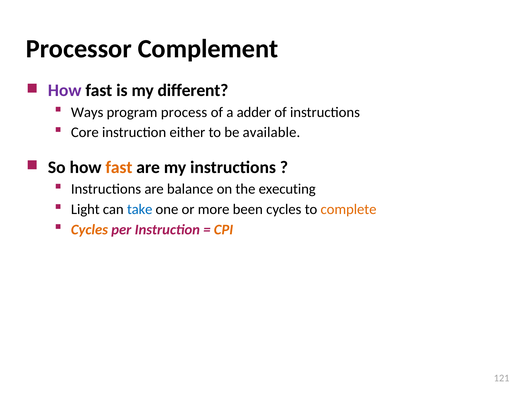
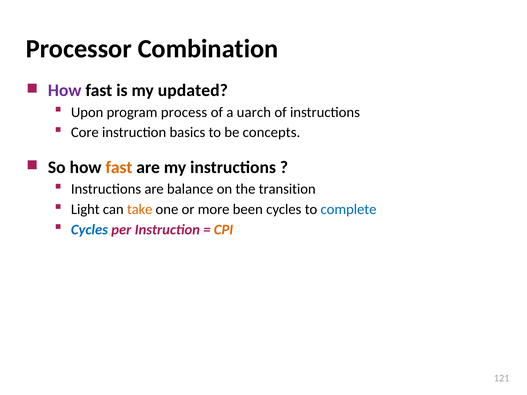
Complement: Complement -> Combination (208, 49)
different: different -> updated (193, 91)
Ways: Ways -> Upon (87, 112)
adder: adder -> uarch (254, 112)
either: either -> basics (187, 133)
available: available -> concepts (271, 133)
executing: executing -> transition (287, 189)
take colour: blue -> orange (140, 209)
complete colour: orange -> blue (349, 209)
Cycles colour: orange -> blue (89, 230)
